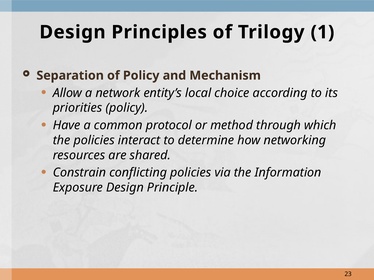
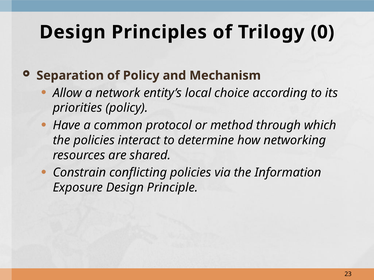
1: 1 -> 0 (322, 32)
